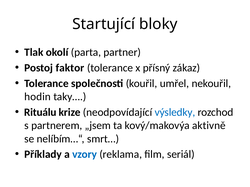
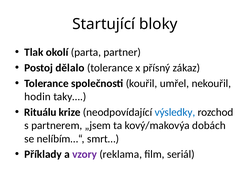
faktor: faktor -> dělalo (70, 68)
aktivně: aktivně -> dobách (209, 126)
vzory colour: blue -> purple (85, 155)
